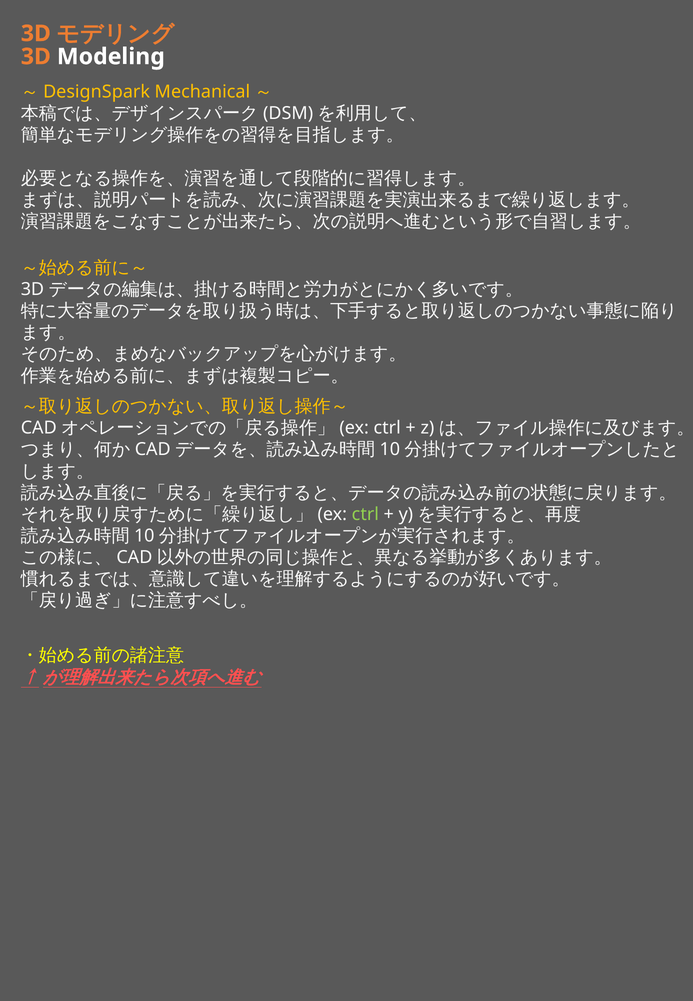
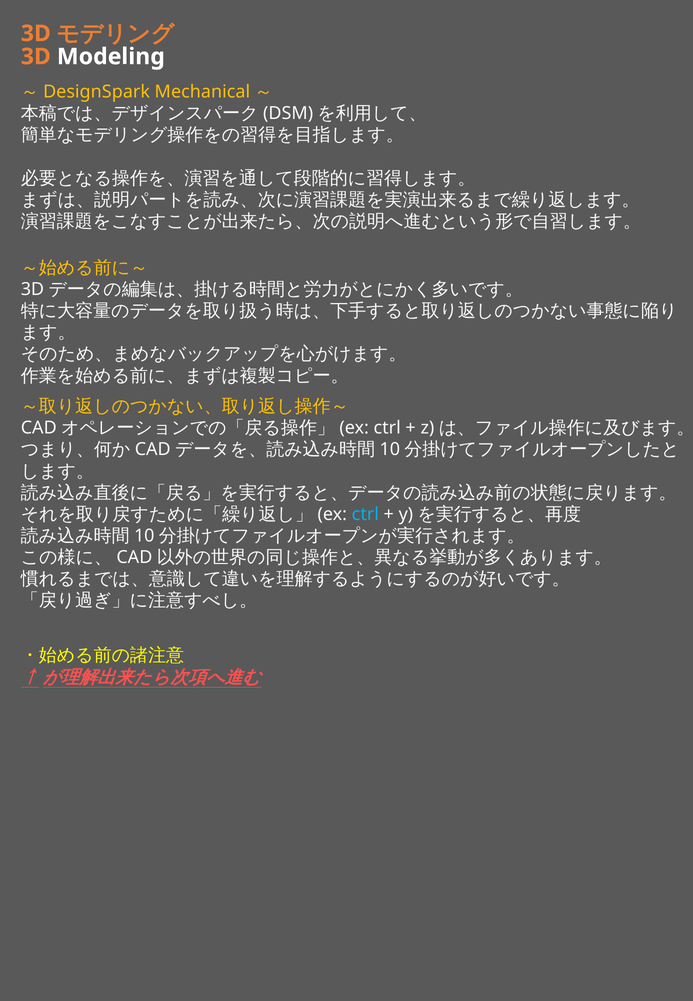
ctrl colour: light green -> light blue (365, 514)
